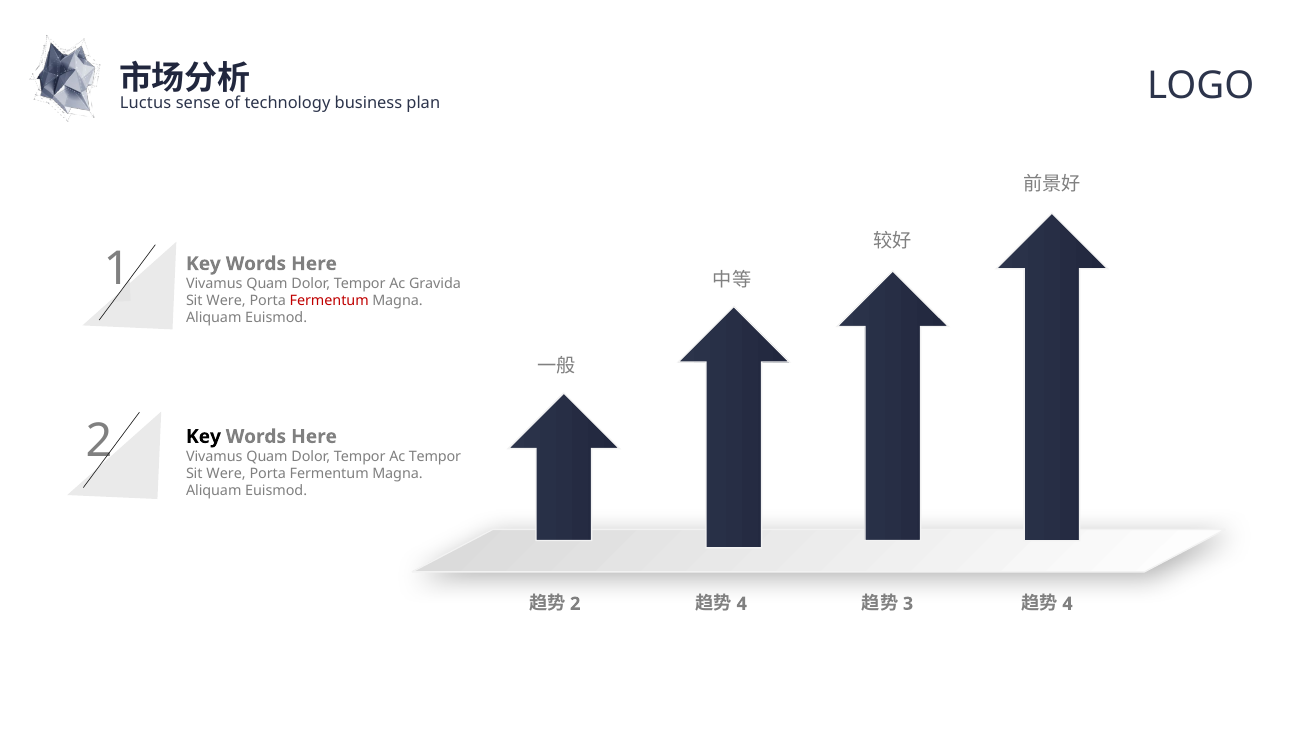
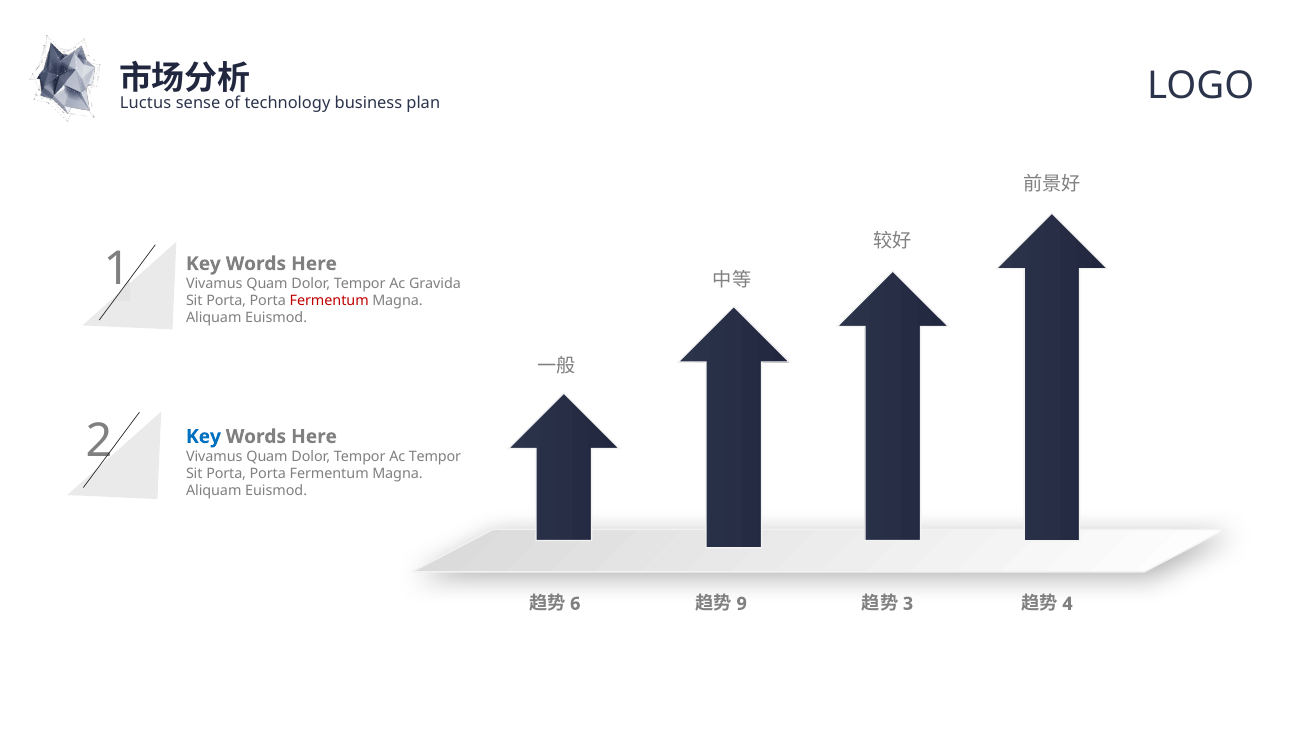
Were: Were -> Porta (226, 301)
Key colour: black -> blue (203, 437)
Were: Were -> Porta (226, 474)
2: 2 -> 6 (575, 604)
4: 4 -> 9 (742, 604)
